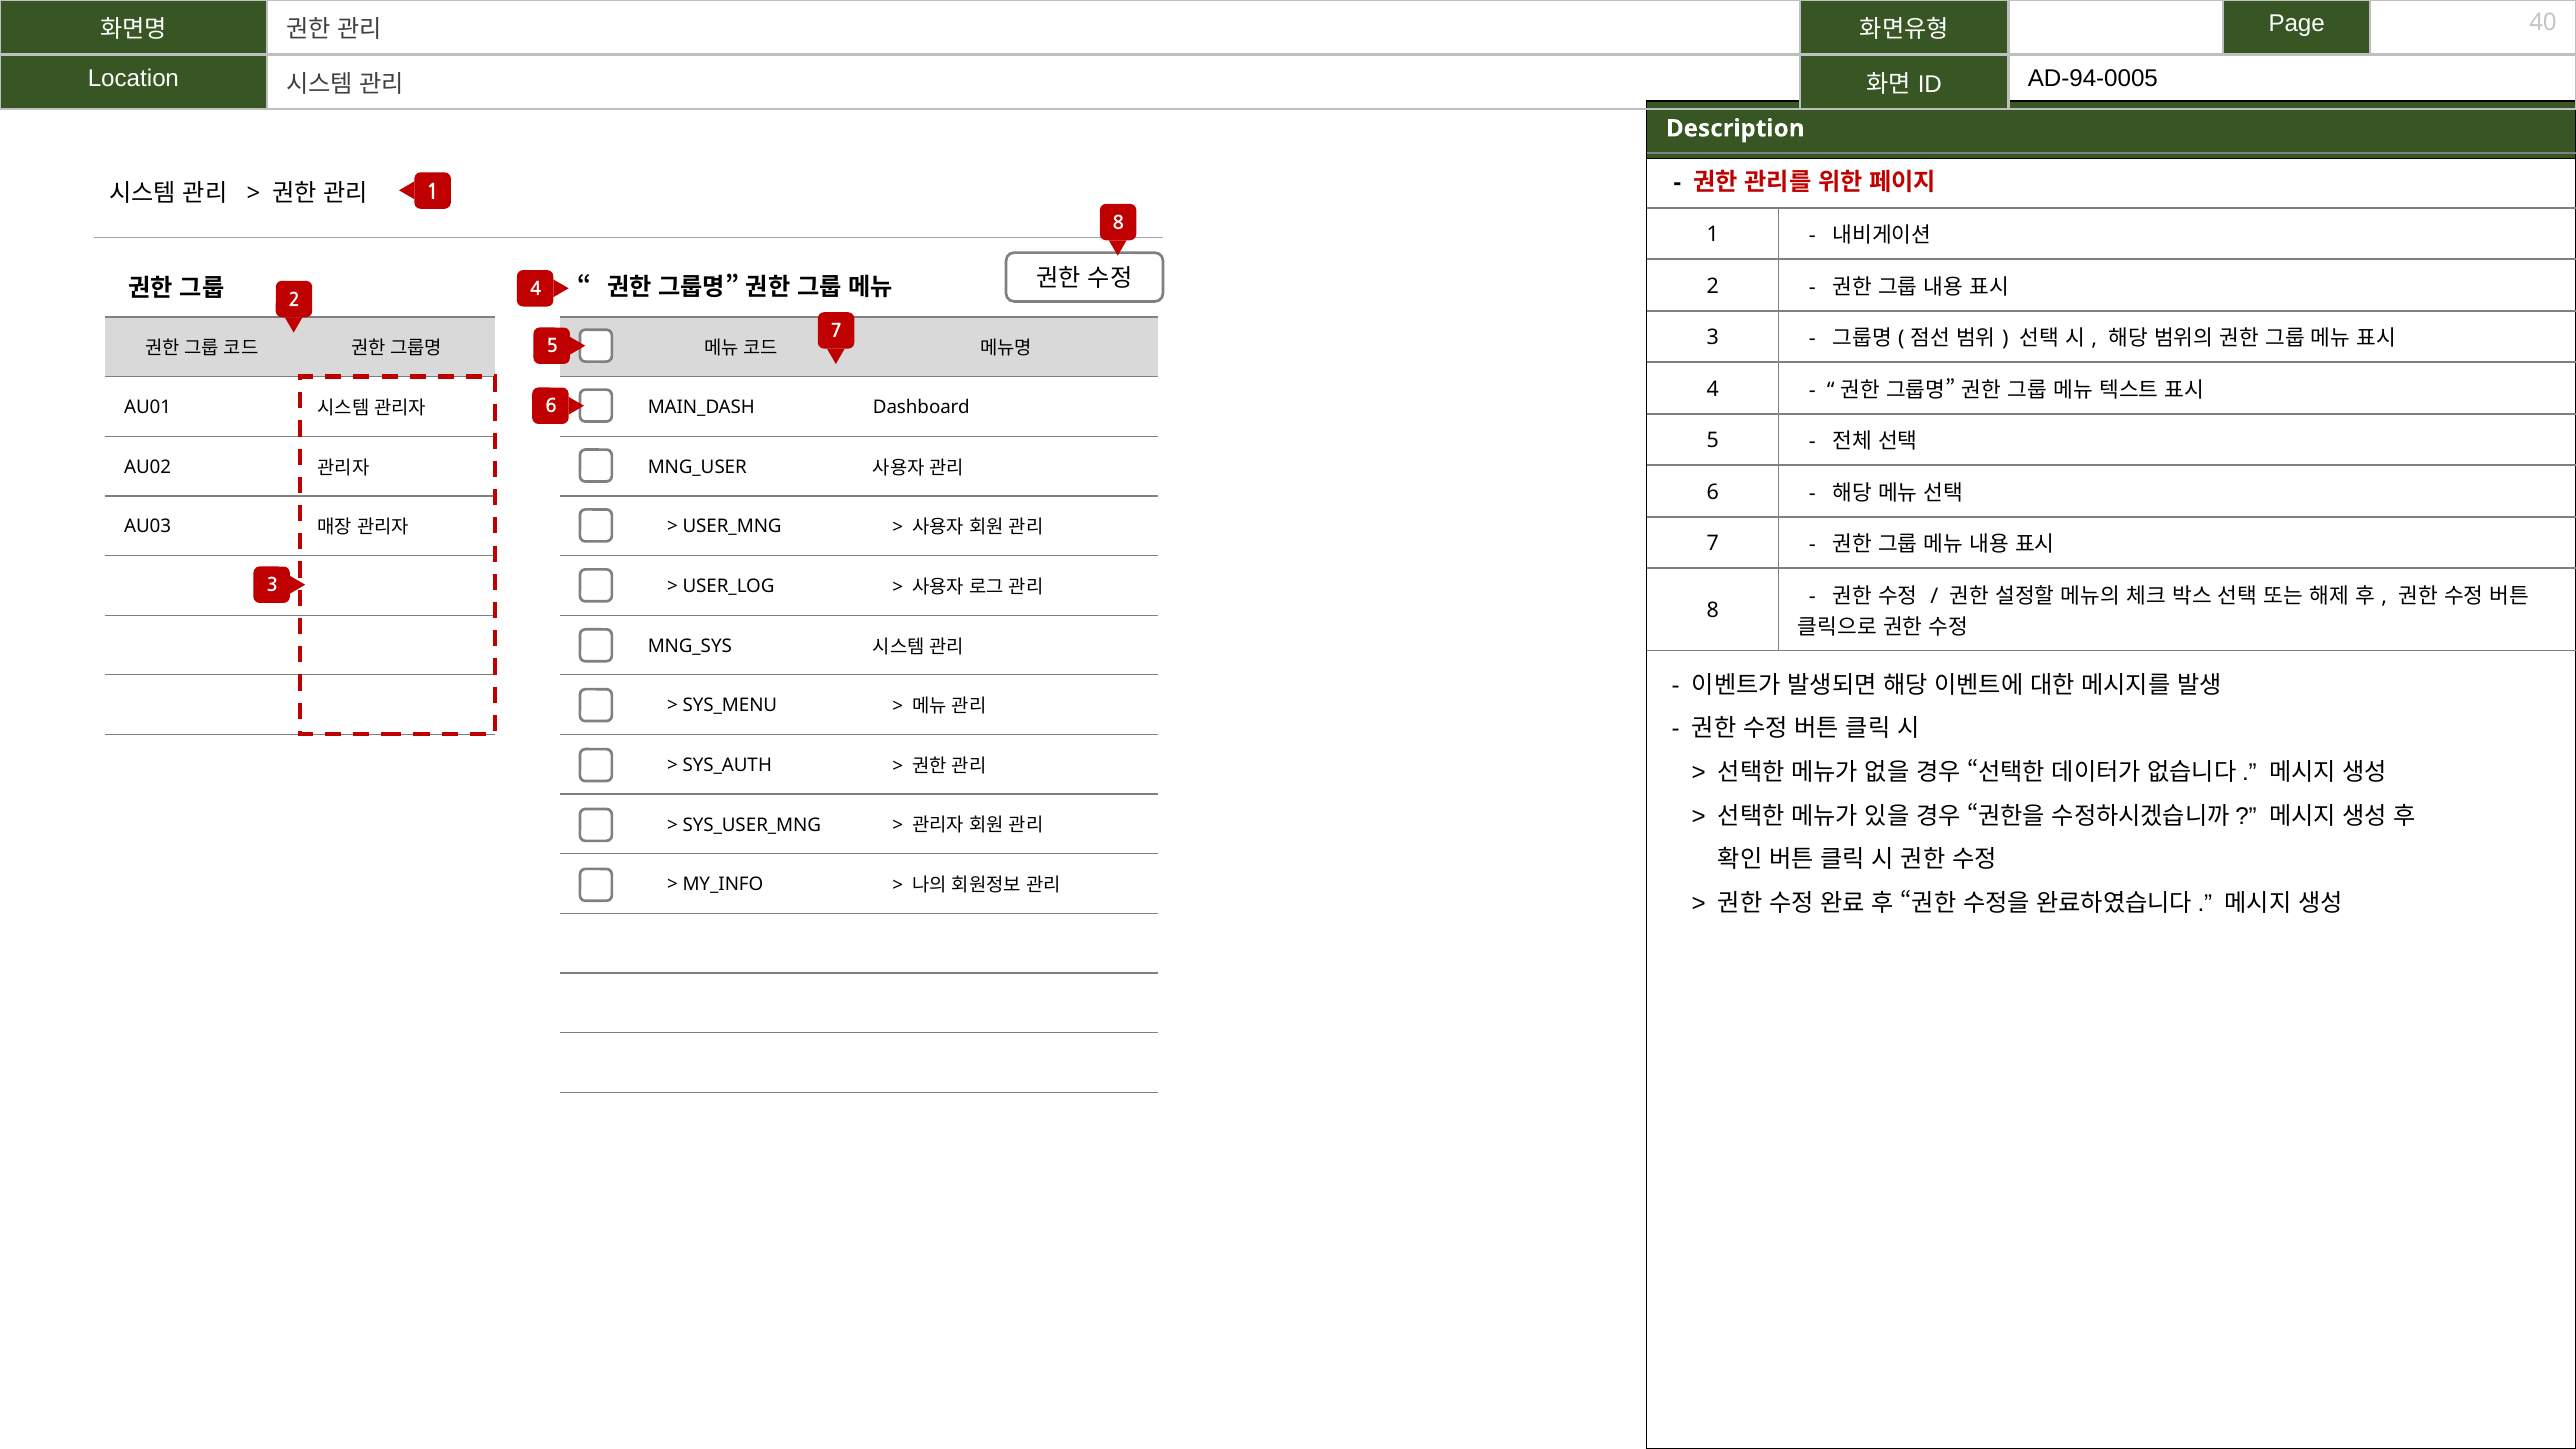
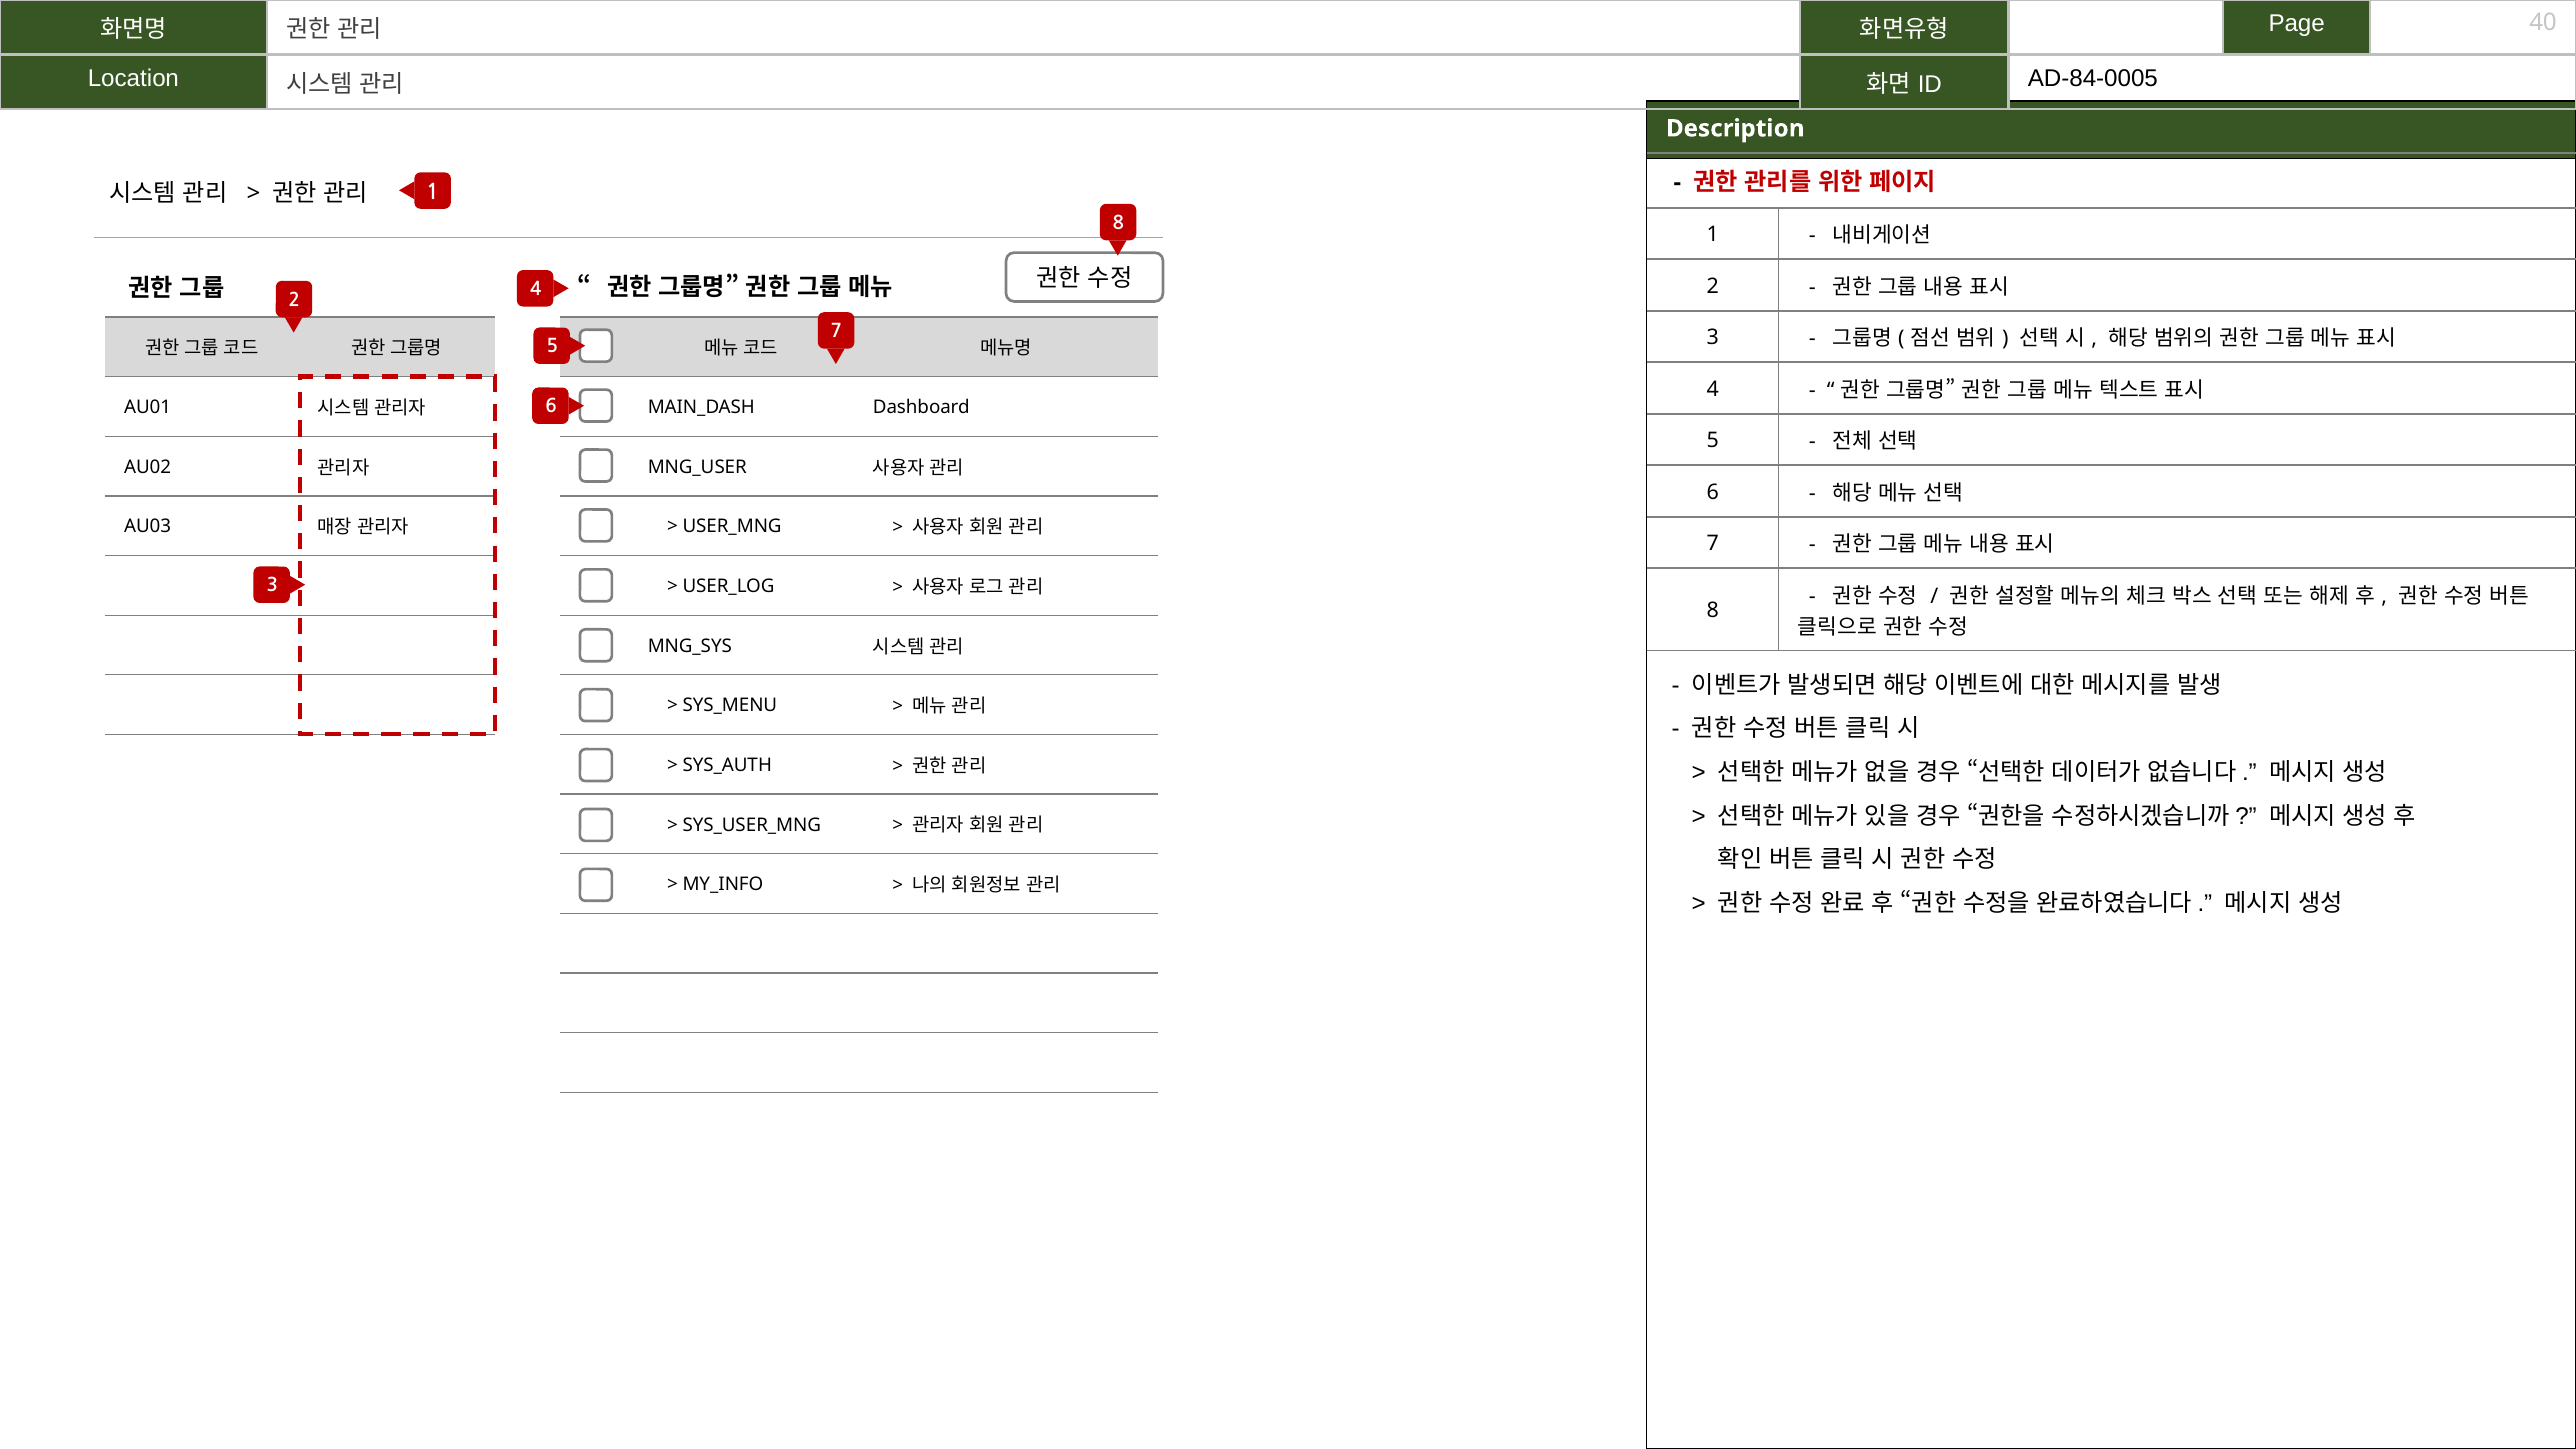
AD-94-0005: AD-94-0005 -> AD-84-0005 (2093, 78)
